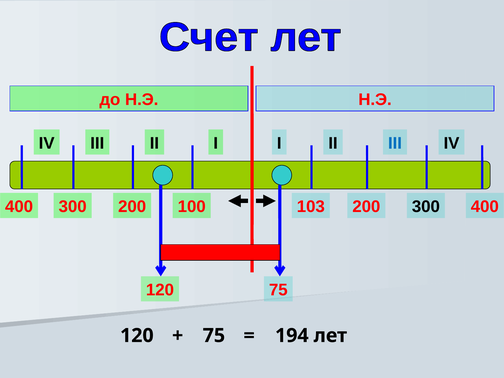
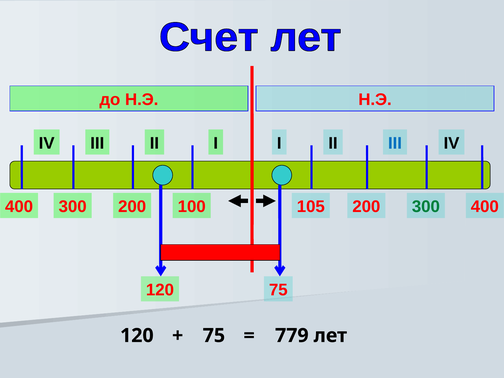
103: 103 -> 105 (311, 207)
300 colour: black -> green (426, 207)
194: 194 -> 779 (292, 336)
